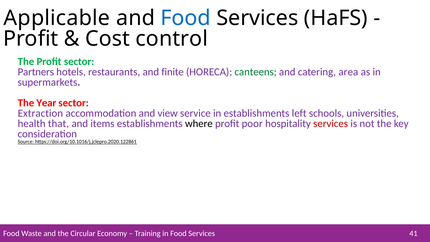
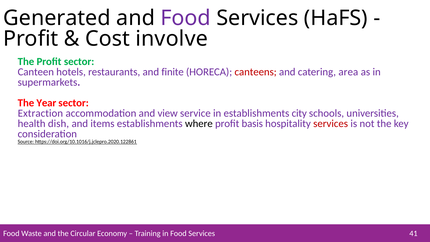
Applicable: Applicable -> Generated (57, 18)
Food colour: blue -> purple (186, 18)
control: control -> involve (172, 39)
Partners: Partners -> Canteen (36, 72)
canteens colour: green -> red (256, 72)
left: left -> city (299, 113)
that: that -> dish (58, 123)
poor: poor -> basis (252, 123)
